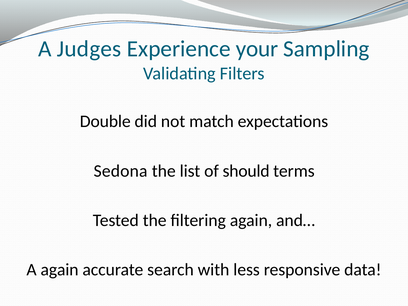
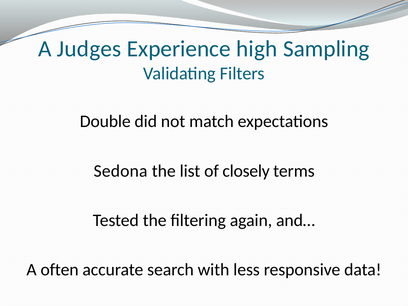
your: your -> high (257, 49)
should: should -> closely (246, 171)
A again: again -> often (60, 270)
